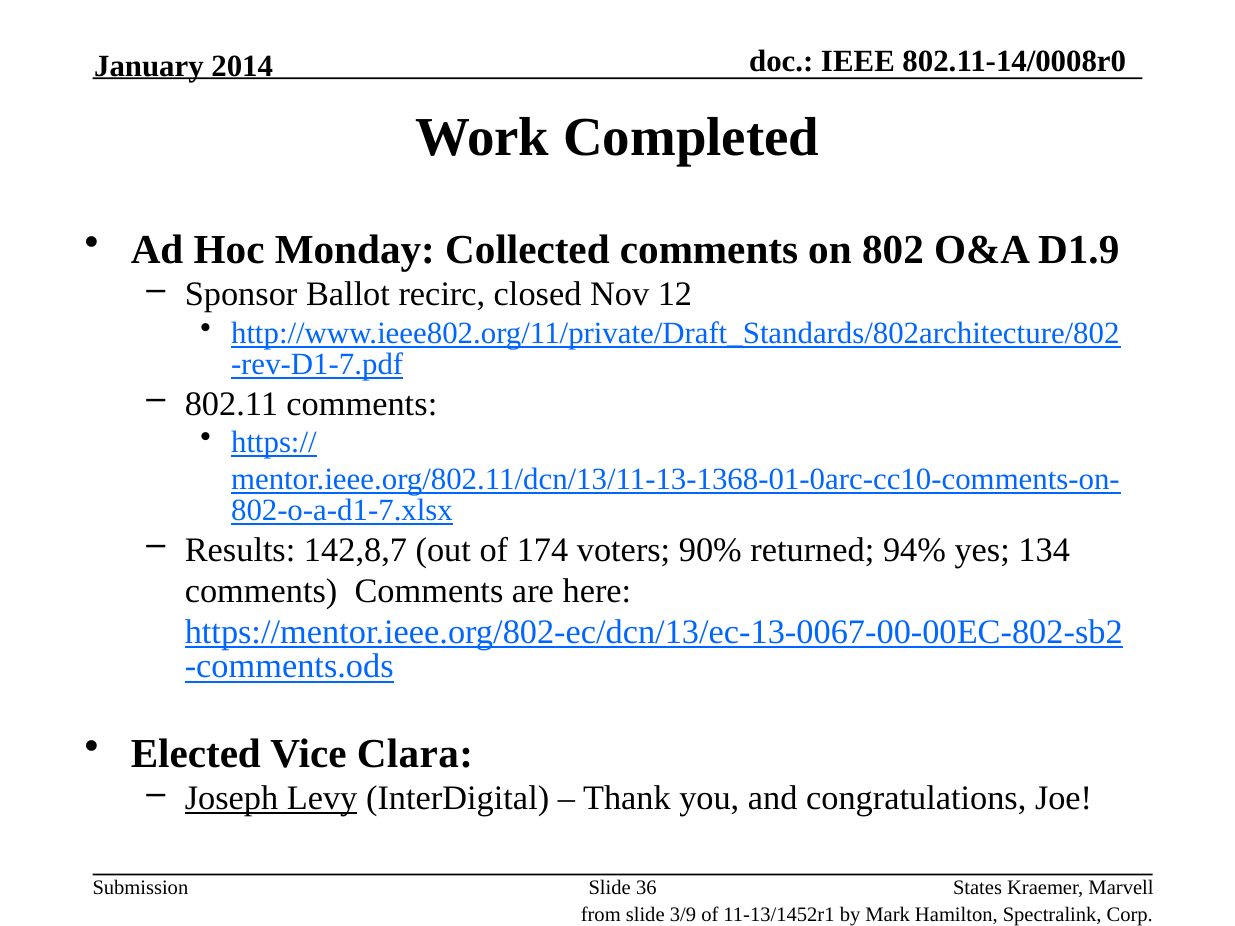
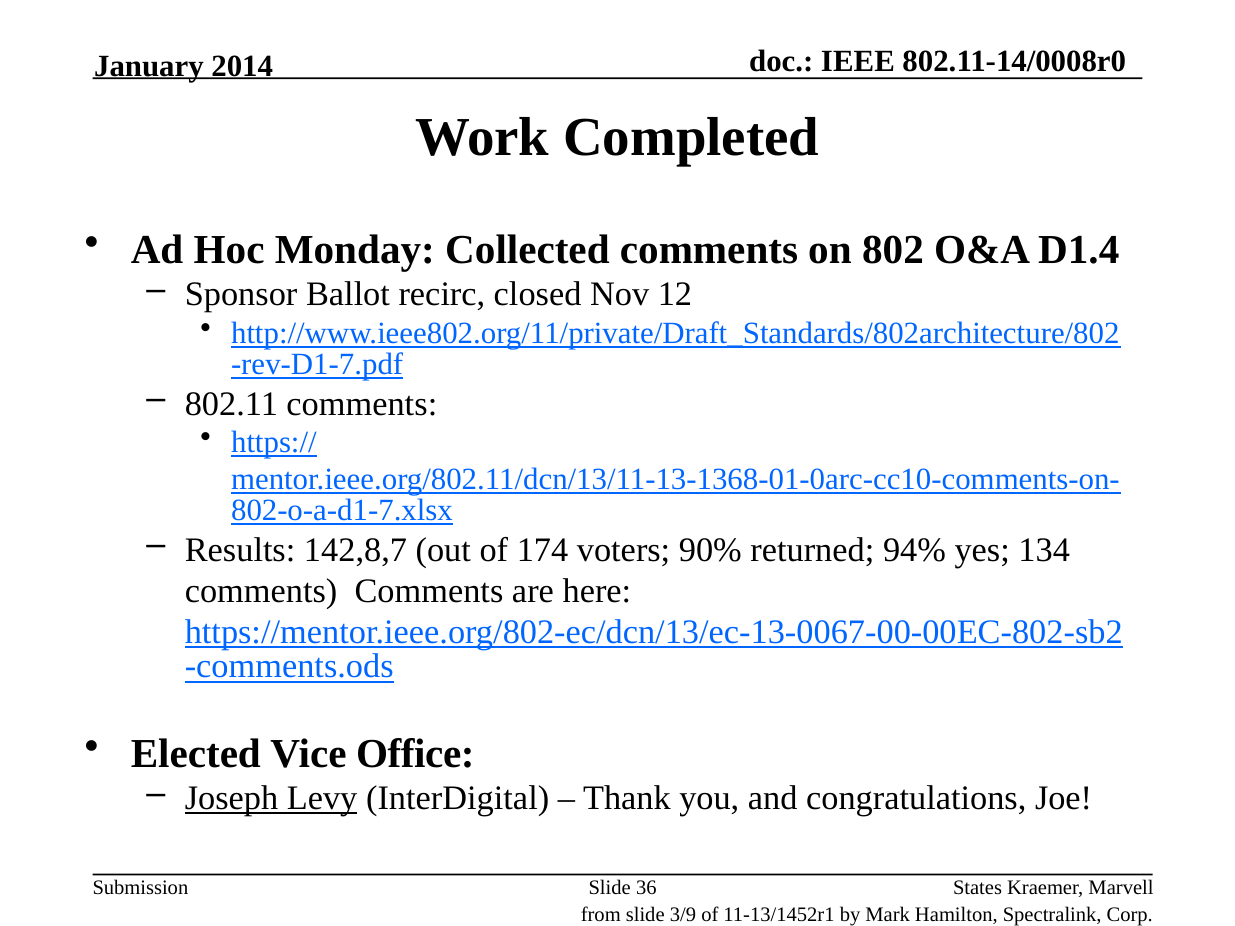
D1.9: D1.9 -> D1.4 (1079, 250)
Clara: Clara -> Office (415, 754)
